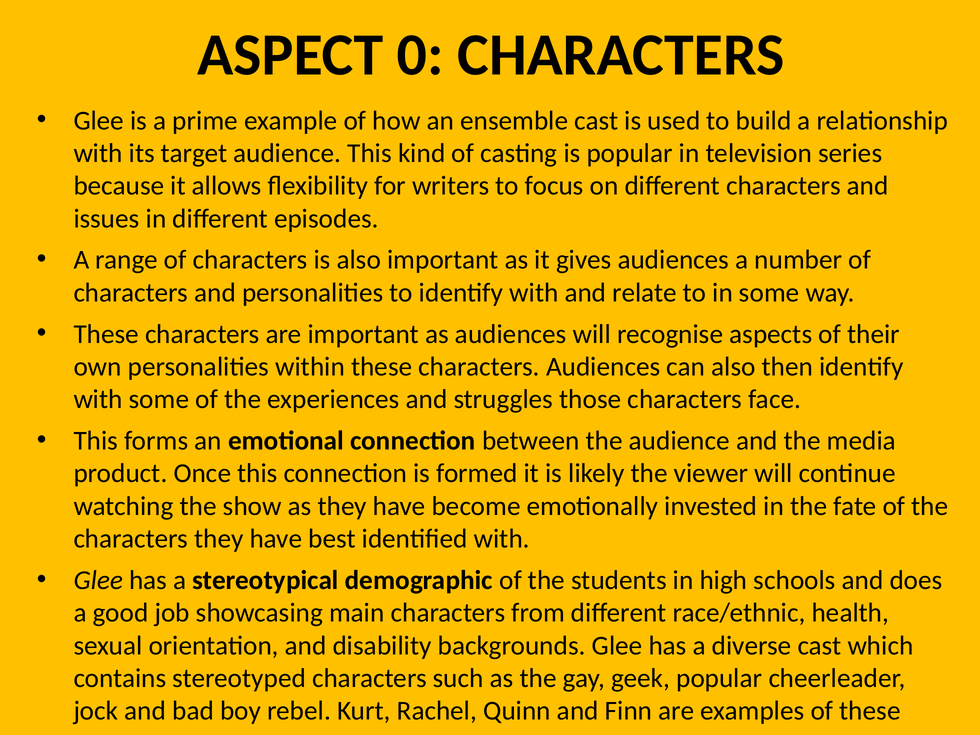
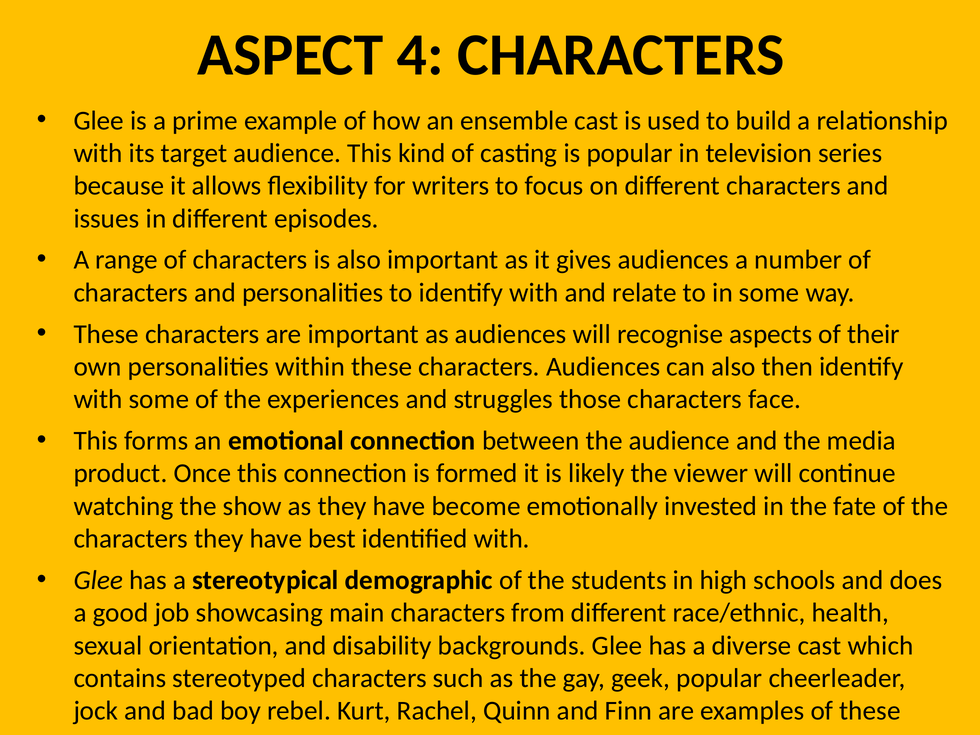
0: 0 -> 4 (420, 55)
